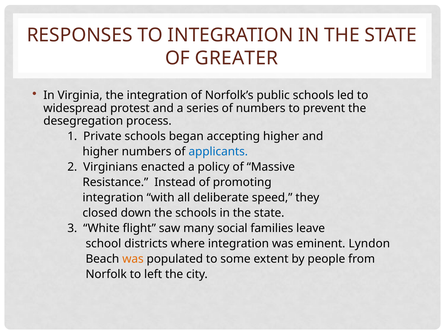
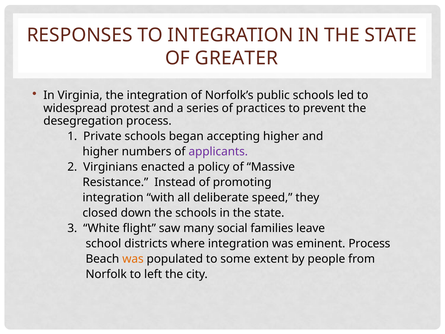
of numbers: numbers -> practices (261, 108)
applicants colour: blue -> purple (218, 151)
eminent Lyndon: Lyndon -> Process (369, 244)
